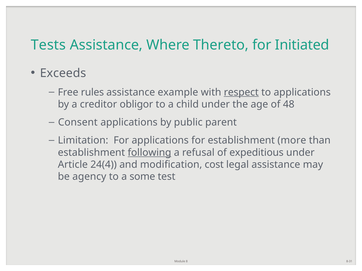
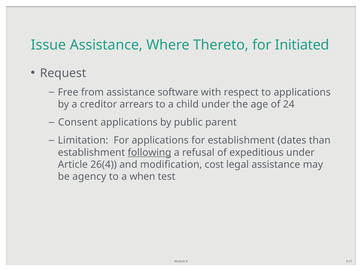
Tests: Tests -> Issue (48, 45)
Exceeds: Exceeds -> Request (63, 73)
rules: rules -> from (92, 92)
example: example -> software (178, 92)
respect underline: present -> none (241, 92)
obligor: obligor -> arrears (136, 104)
48: 48 -> 24 (289, 104)
more: more -> dates (292, 141)
24(4: 24(4 -> 26(4 (104, 165)
some: some -> when (142, 177)
